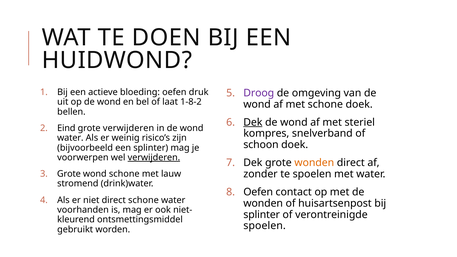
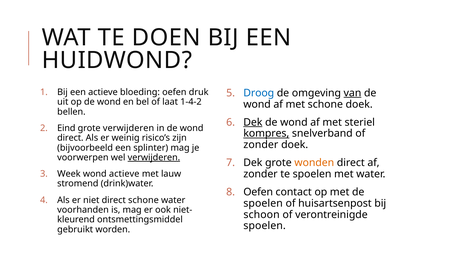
Droog colour: purple -> blue (259, 93)
van underline: none -> present (352, 93)
1-8-2: 1-8-2 -> 1-4-2 (191, 102)
kompres underline: none -> present (266, 134)
water: water -> direct (70, 138)
schoon: schoon -> zonder (261, 145)
Grote: Grote -> Week (69, 174)
wond schone: schone -> actieve (124, 174)
wonden: wonden -> spoelen (263, 203)
splinter: splinter -> schoon (262, 215)
